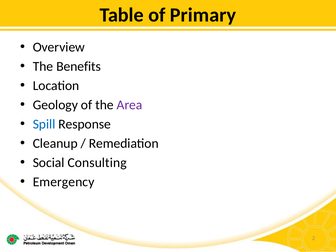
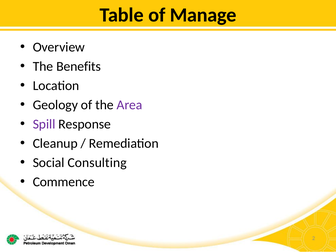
Primary: Primary -> Manage (203, 15)
Spill colour: blue -> purple (44, 124)
Emergency: Emergency -> Commence (64, 182)
